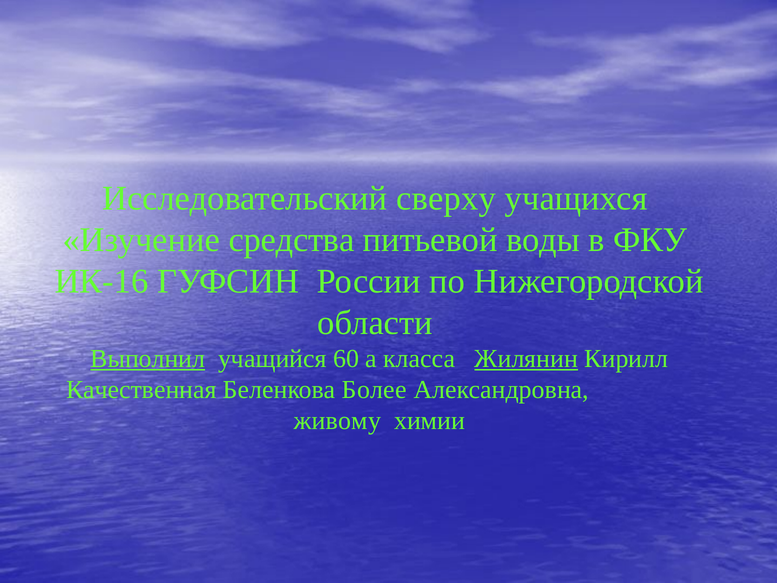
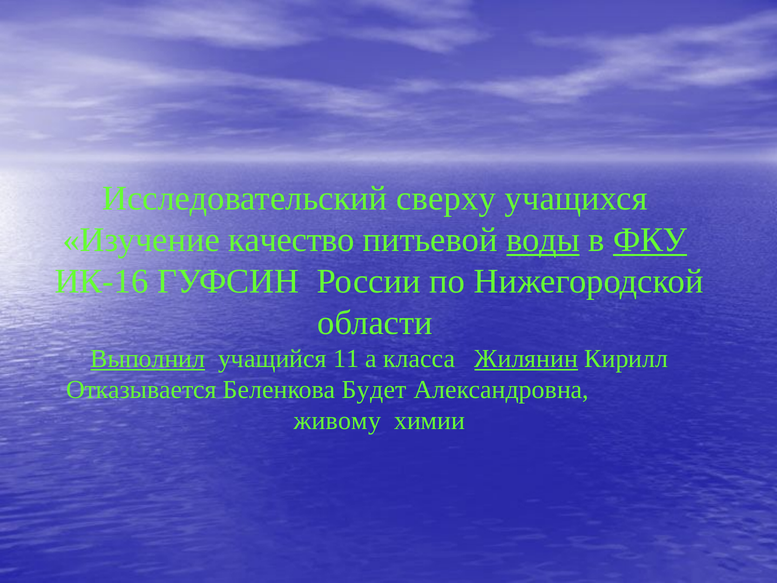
средства: средства -> качество (292, 240)
воды underline: none -> present (543, 240)
ФКУ underline: none -> present (650, 240)
60: 60 -> 11 (346, 358)
Качественная: Качественная -> Отказывается (141, 390)
Более: Более -> Будет (374, 390)
